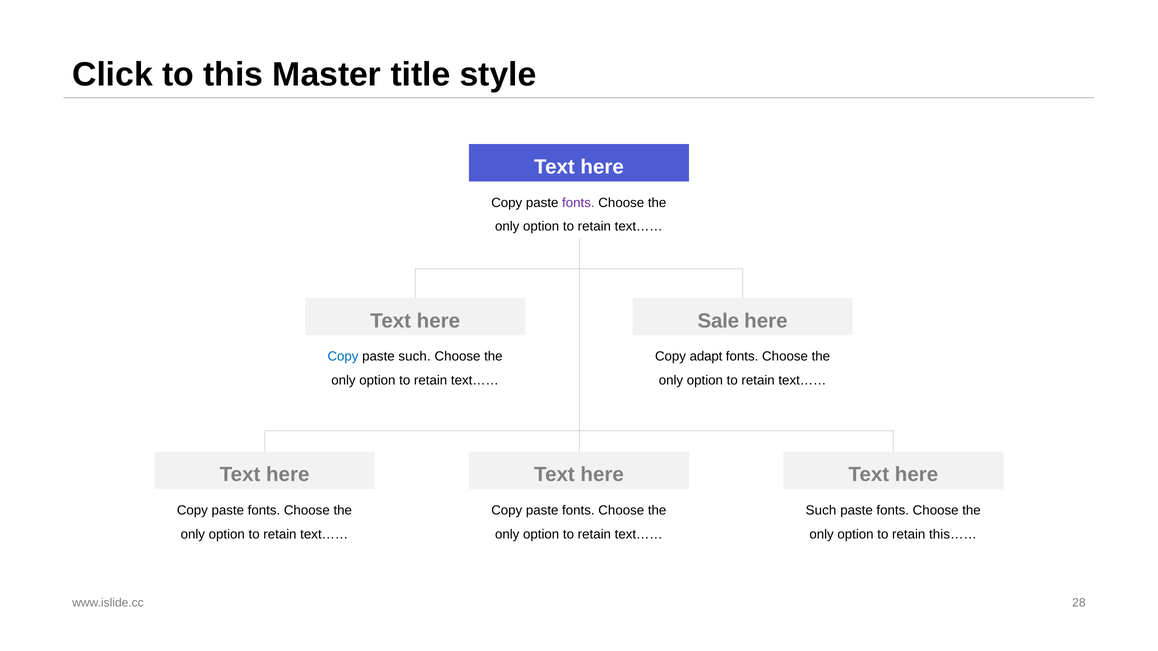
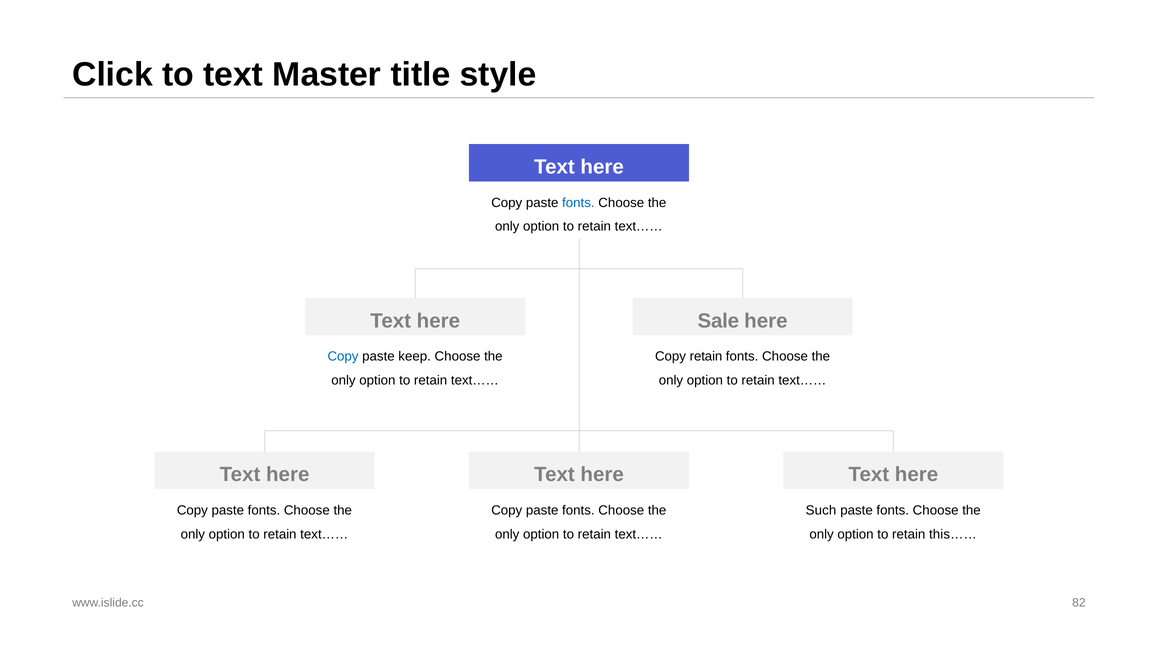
to this: this -> text (233, 75)
fonts colour: purple -> blue (578, 203)
paste such: such -> keep (415, 357)
Copy adapt: adapt -> retain (706, 357)
28: 28 -> 82 (1079, 603)
